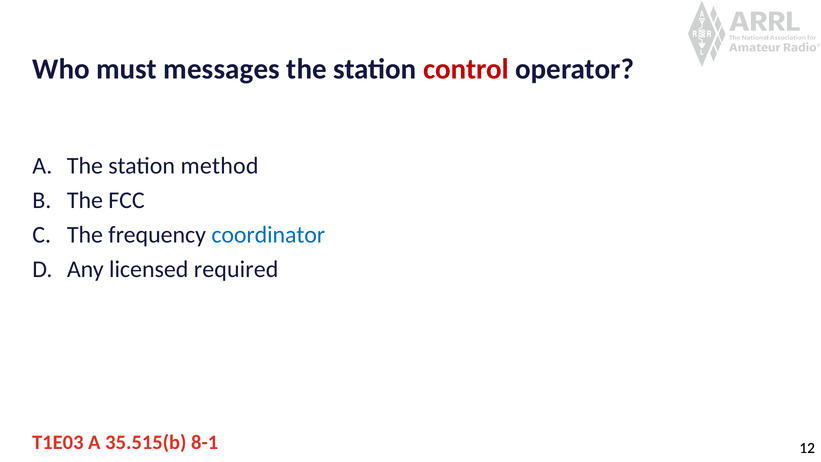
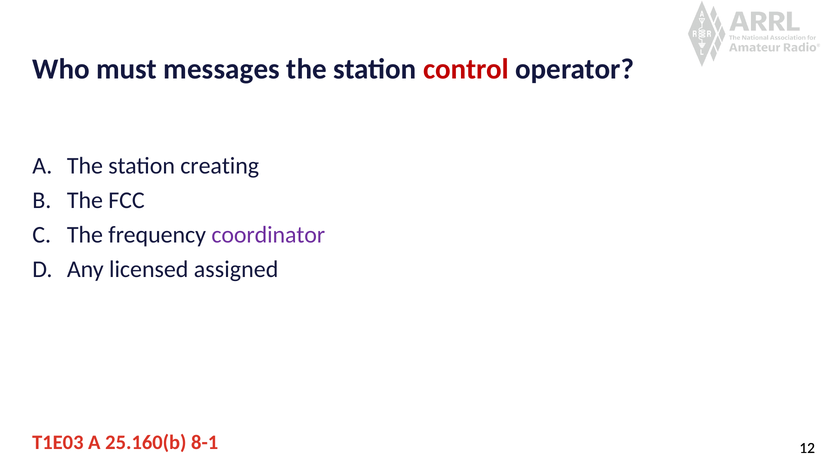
method: method -> creating (220, 166)
coordinator colour: blue -> purple (268, 235)
required: required -> assigned (236, 269)
35.515(b: 35.515(b -> 25.160(b (146, 442)
